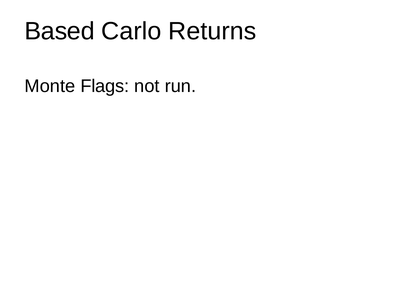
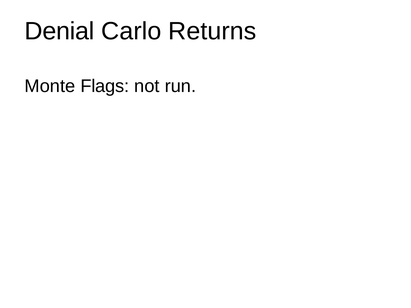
Based: Based -> Denial (60, 31)
